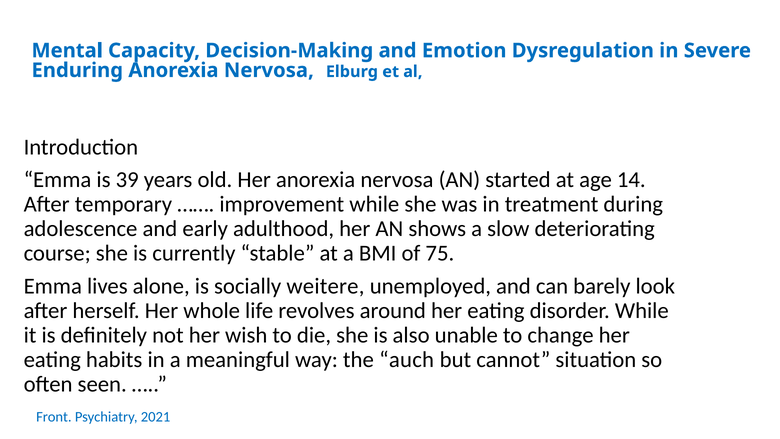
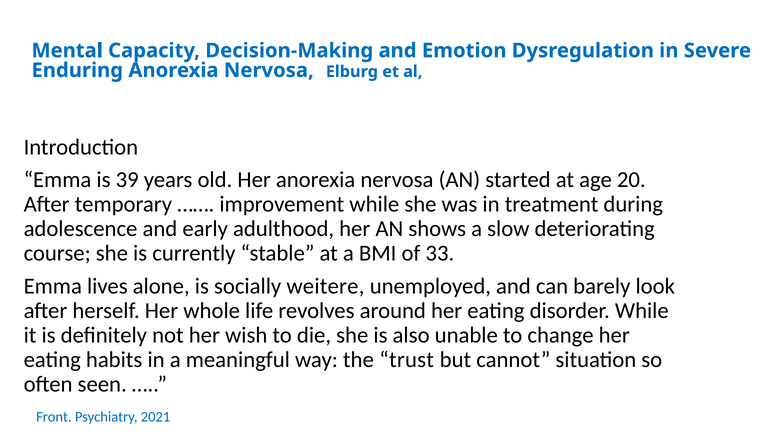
14: 14 -> 20 (631, 180)
75: 75 -> 33 (440, 253)
auch: auch -> trust (407, 360)
